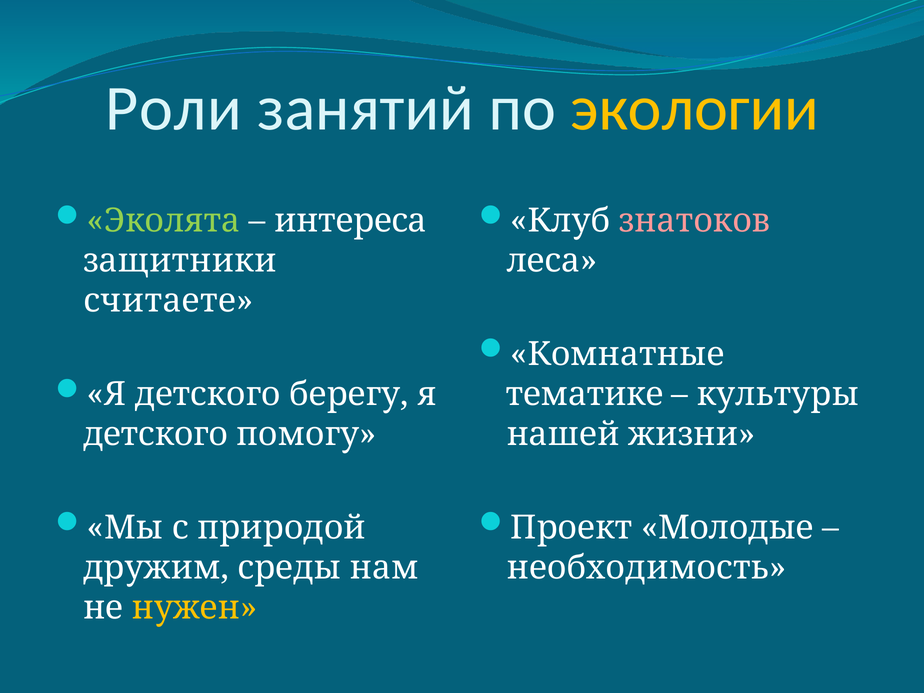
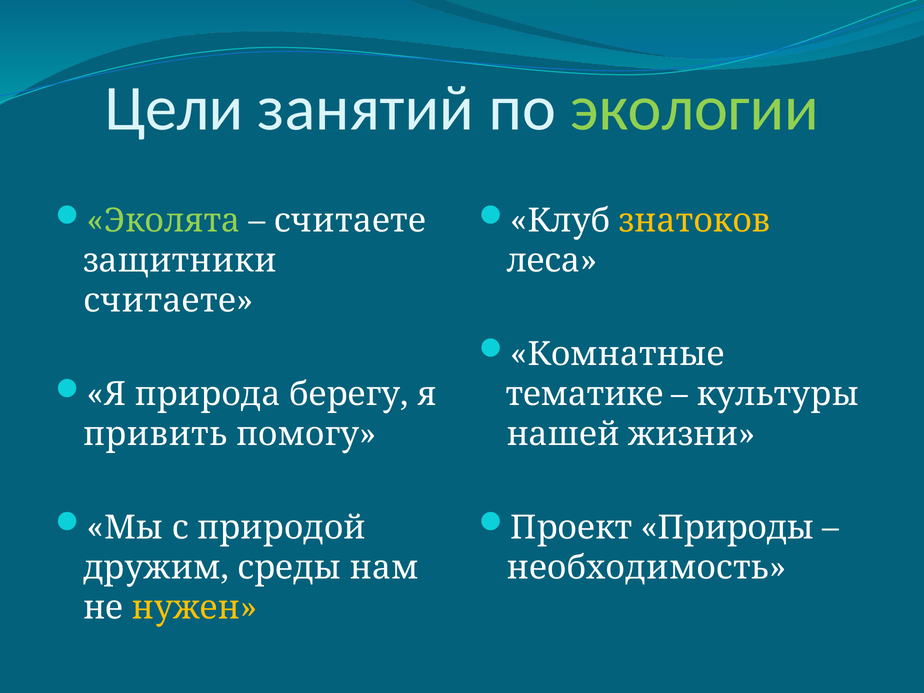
Роли: Роли -> Цели (174, 109)
экологии colour: yellow -> light green (695, 109)
интереса: интереса -> считаете (350, 221)
знатоков colour: pink -> yellow (694, 221)
детского: детского -> природа (208, 394)
детского: детского -> привить (155, 434)
Молодые: Молодые -> Природы (728, 528)
